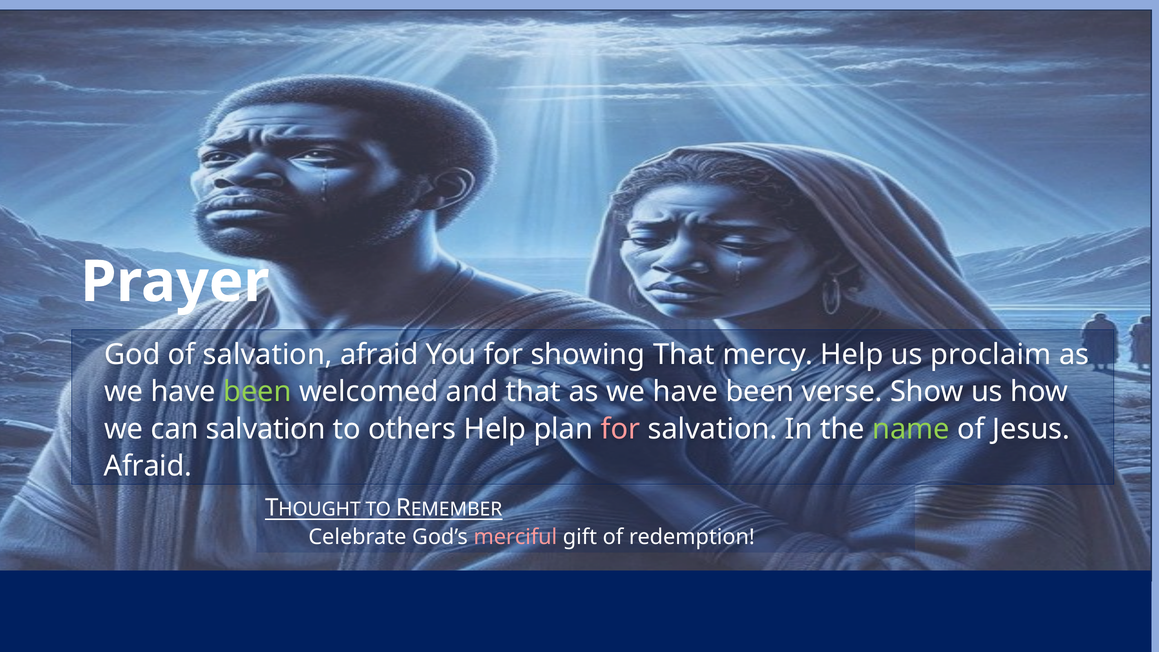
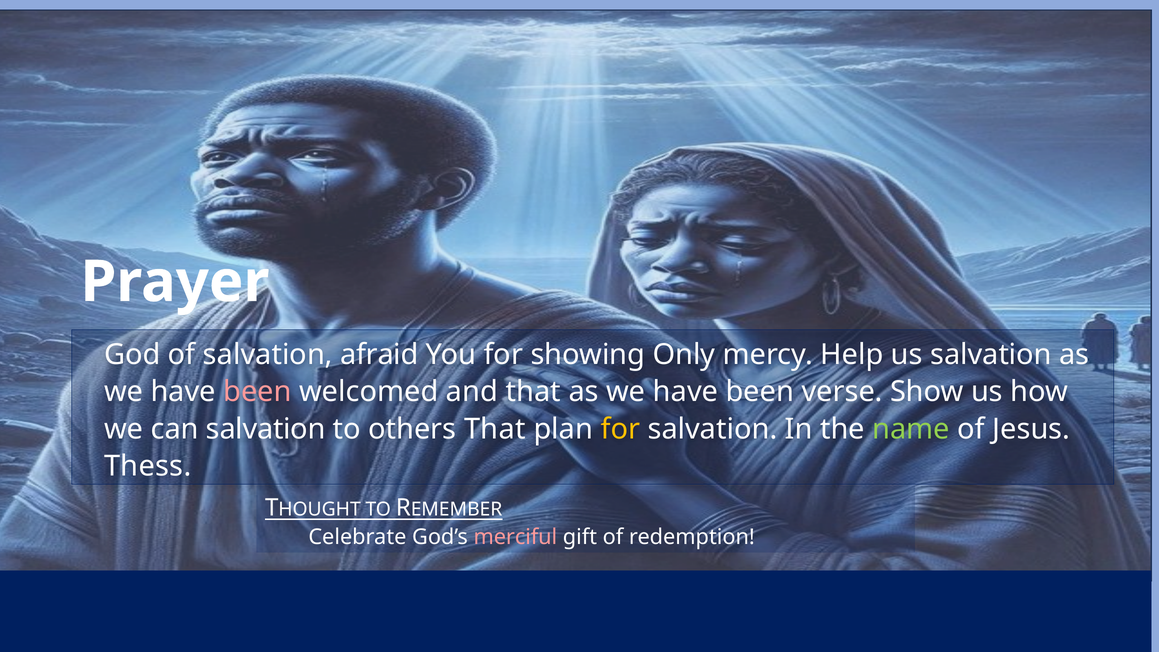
showing That: That -> Only (684, 354)
us proclaim: proclaim -> salvation (991, 354)
been colour: light green -> pink (258, 392)
others Help: Help -> That (495, 429)
for colour: pink -> yellow (620, 429)
Afraid: Afraid -> Thess (148, 466)
